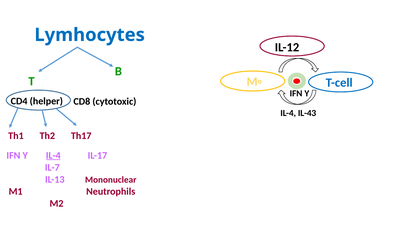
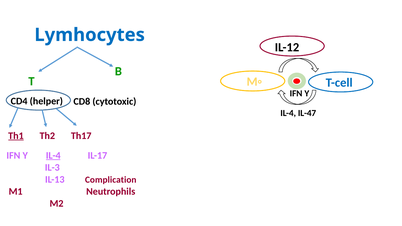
IL-43: IL-43 -> IL-47 (307, 113)
Th1 underline: none -> present (16, 136)
IL-7: IL-7 -> IL-3 (52, 168)
Mononuclear: Mononuclear -> Complication (111, 180)
